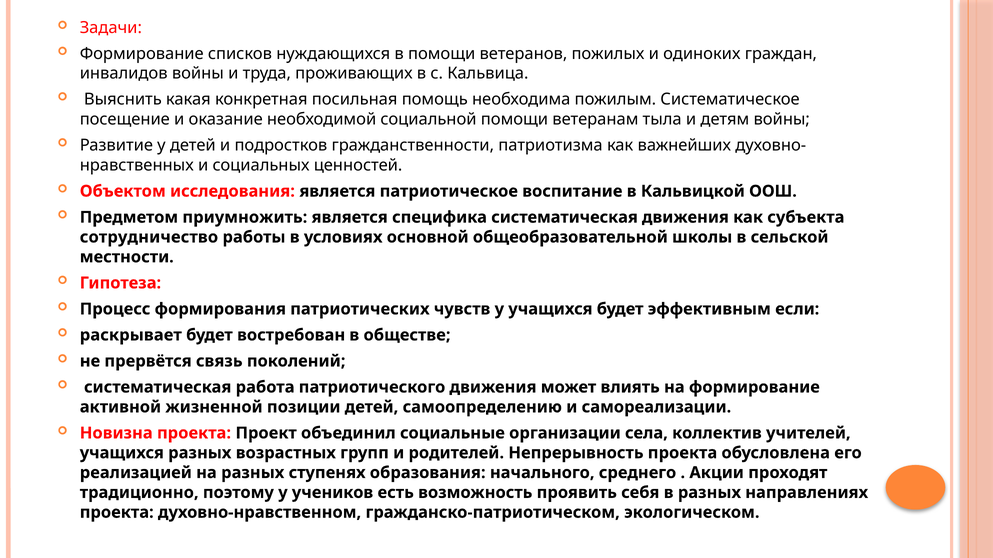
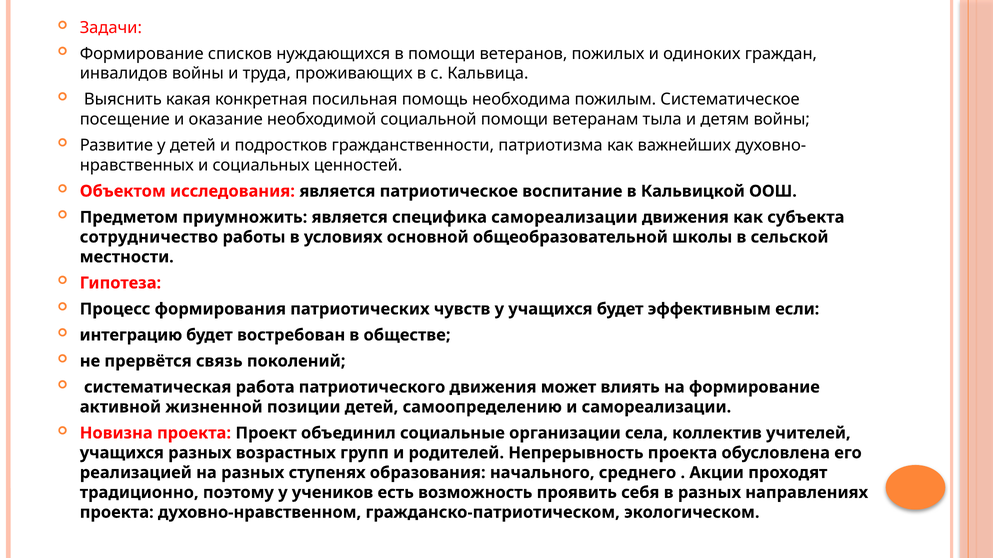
специфика систематическая: систематическая -> самореализации (564, 217)
раскрывает: раскрывает -> интеграцию (131, 335)
